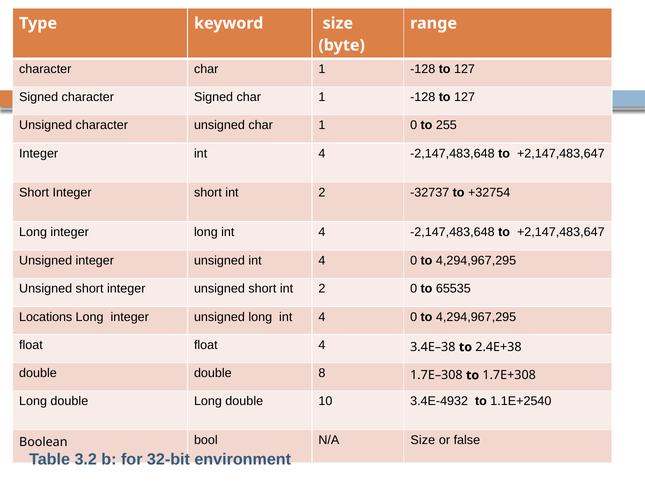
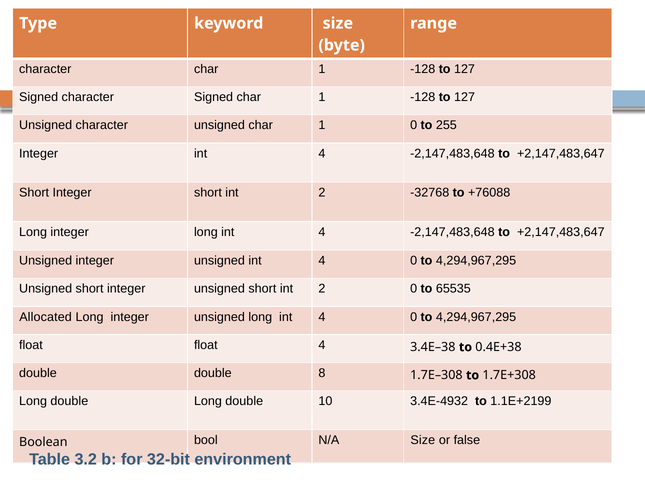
-32737: -32737 -> -32768 (430, 193)
+32754: +32754 -> +76088 (489, 193)
Locations: Locations -> Allocated (46, 317)
2.4E+38: 2.4E+38 -> 0.4E+38 (498, 347)
1.1E+2540: 1.1E+2540 -> 1.1E+2199 (521, 401)
